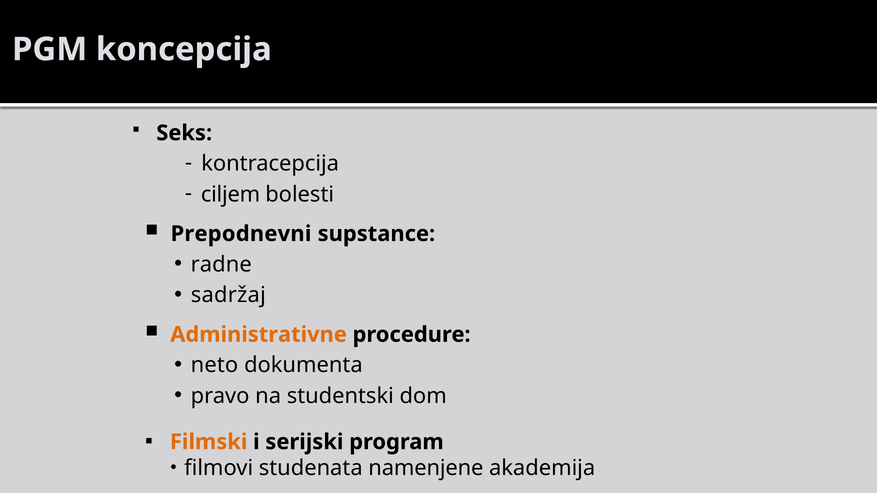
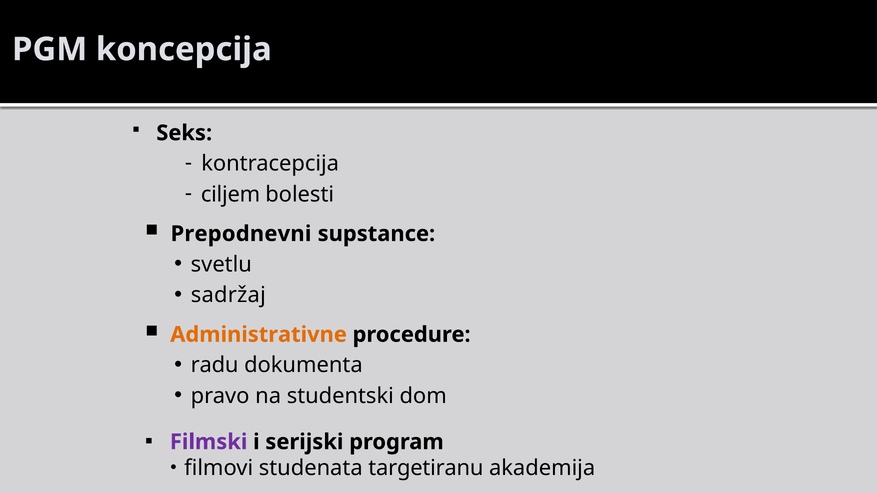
radne: radne -> svetlu (221, 265)
neto: neto -> radu (215, 365)
Filmski colour: orange -> purple (209, 442)
namenjene: namenjene -> targetiranu (426, 468)
